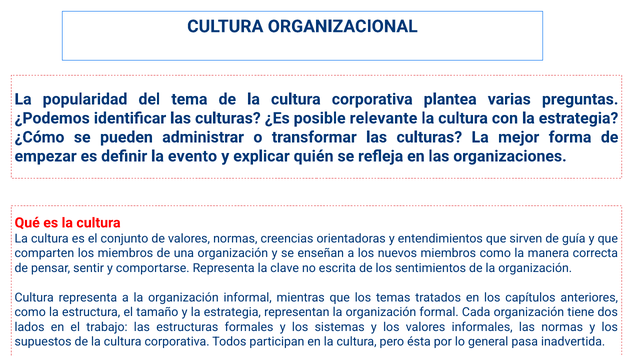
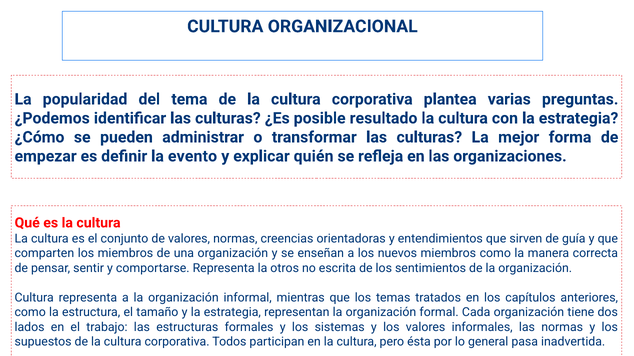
relevante: relevante -> resultado (384, 118)
clave: clave -> otros (285, 268)
